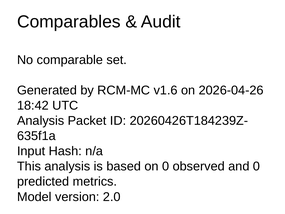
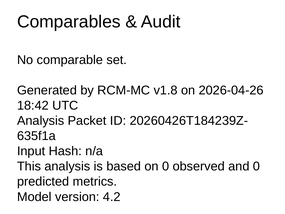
v1.6: v1.6 -> v1.8 (166, 90)
2.0: 2.0 -> 4.2 (112, 197)
